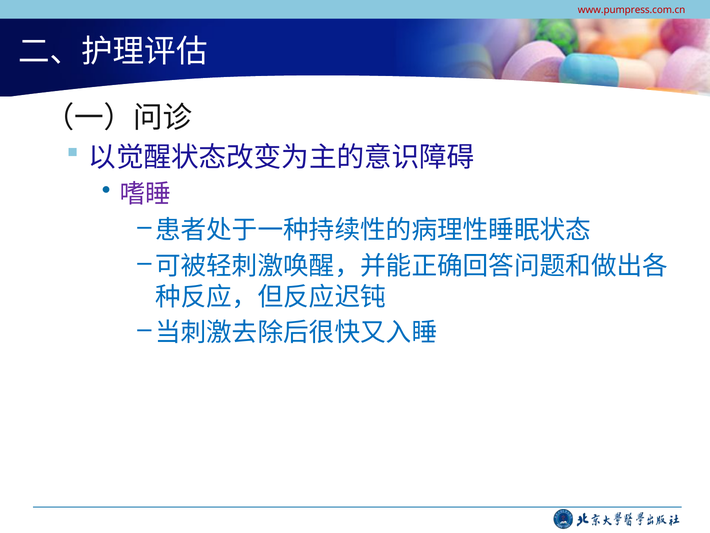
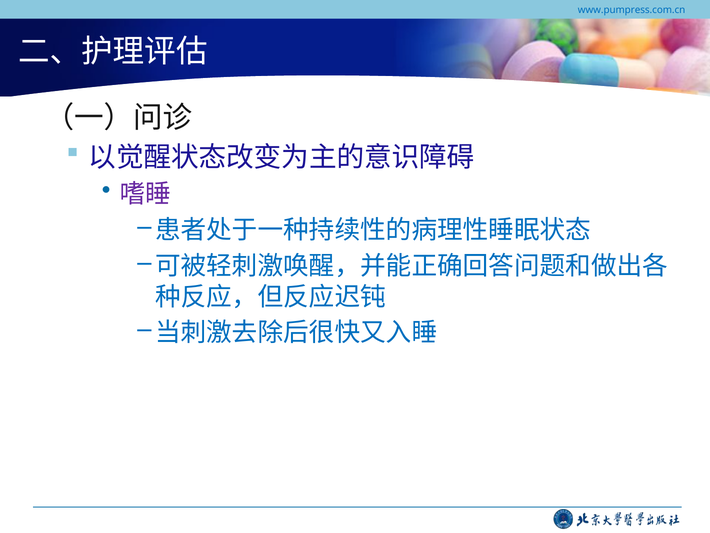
www.pumpress.com.cn colour: red -> blue (632, 10)
